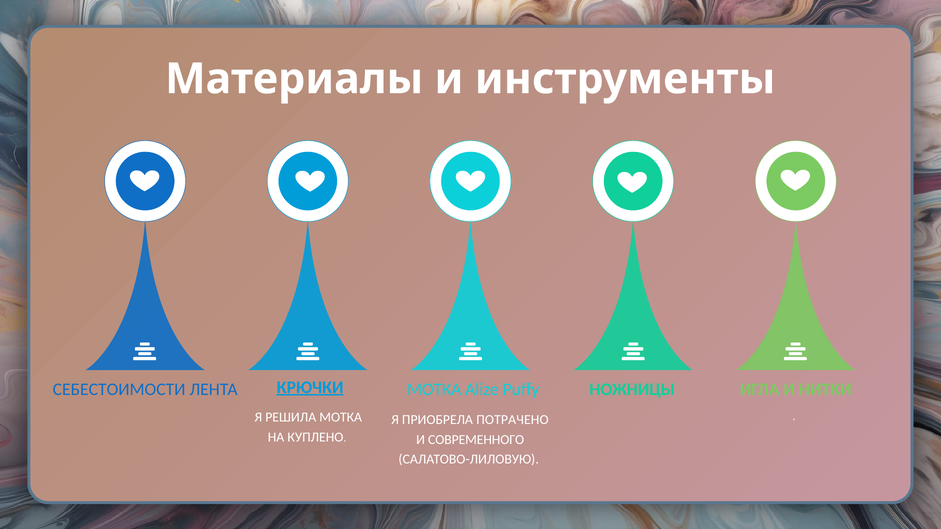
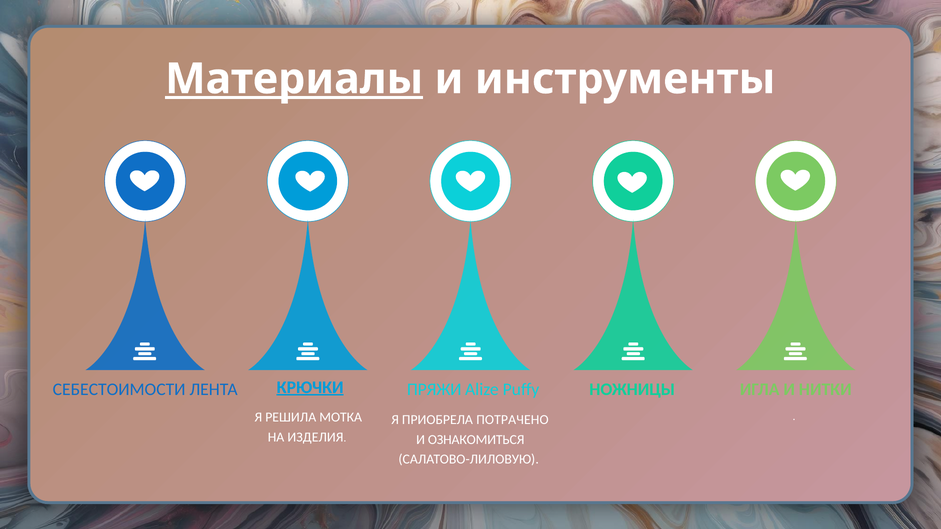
Материалы underline: none -> present (294, 79)
МОТКА: МОТКА -> ПРЯЖИ (434, 390)
КУПЛЕНО: КУПЛЕНО -> ИЗДЕЛИЯ (315, 437)
СОВРЕМЕННОГО: СОВРЕМЕННОГО -> ОЗНАКОМИТЬСЯ (476, 440)
